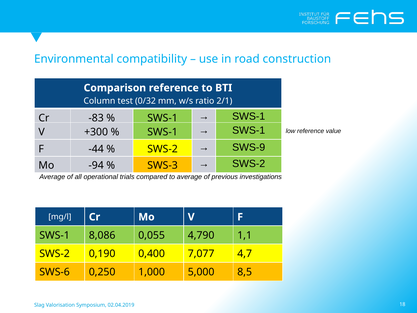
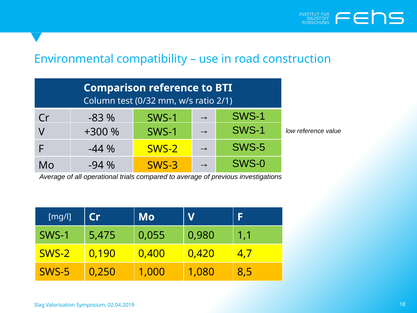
SWS-9: SWS-9 -> SWS-5 (249, 147)
SWS-2: SWS-2 -> SWS-0 (249, 164)
8,086: 8,086 -> 5,475 (102, 235)
4,790: 4,790 -> 0,980 (201, 235)
7,077: 7,077 -> 0,420 (201, 254)
SWS-6: SWS-6 -> SWS-5 (55, 272)
5,000: 5,000 -> 1,080 (201, 272)
